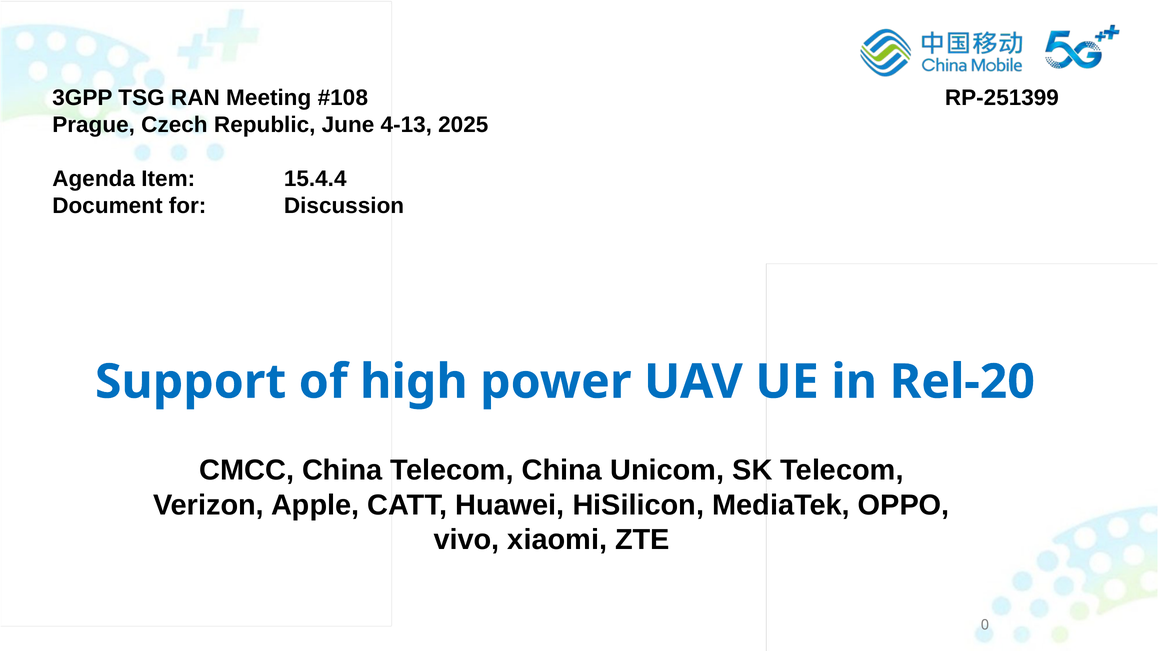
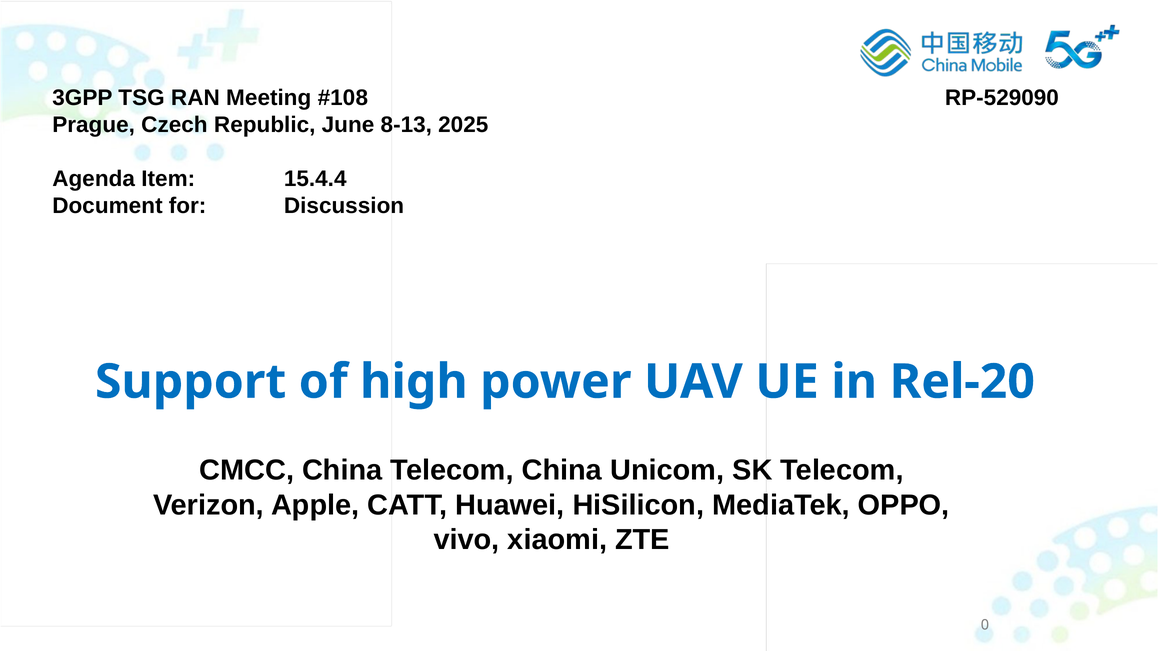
RP-251399: RP-251399 -> RP-529090 (1002, 98)
4-13: 4-13 -> 8-13 (406, 125)
